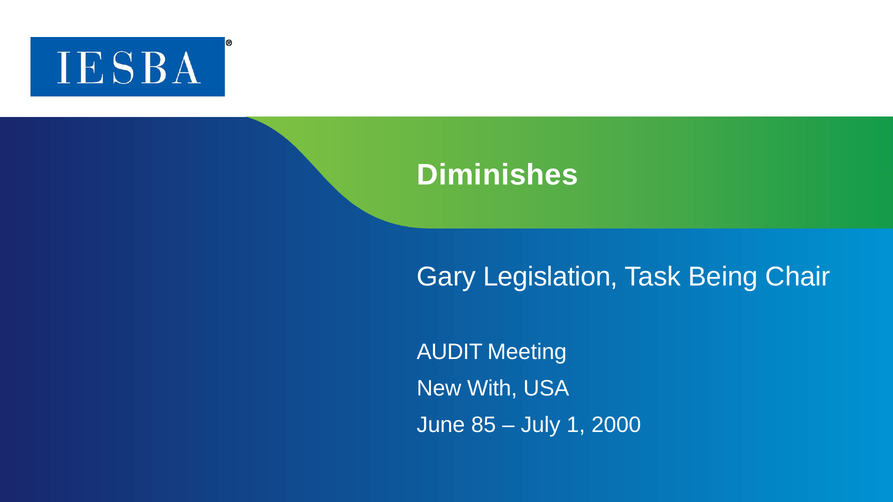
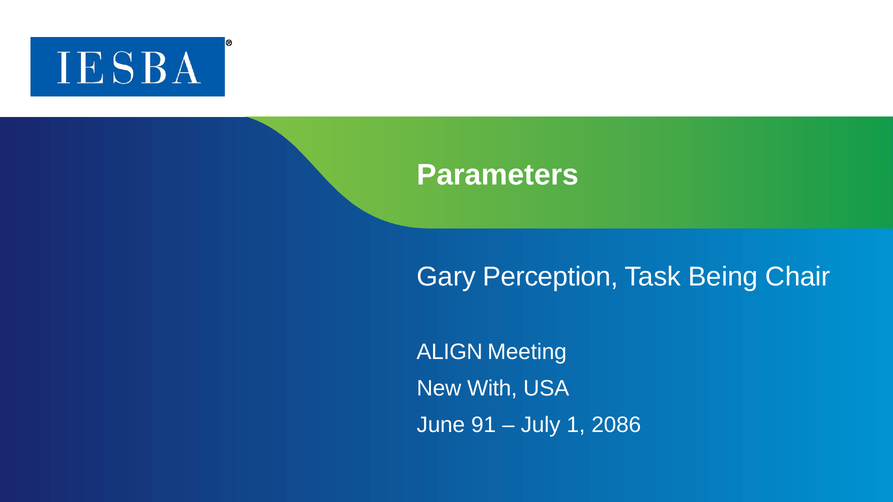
Diminishes: Diminishes -> Parameters (498, 175)
Legislation: Legislation -> Perception (551, 277)
AUDIT: AUDIT -> ALIGN (450, 352)
85: 85 -> 91 (484, 425)
2000: 2000 -> 2086 (616, 425)
